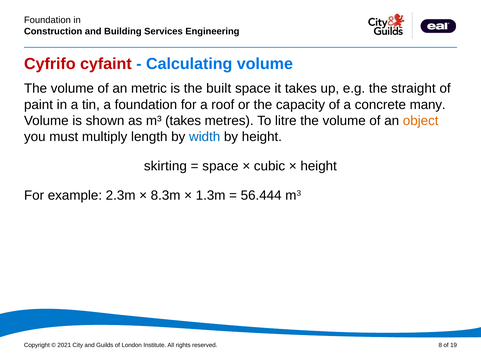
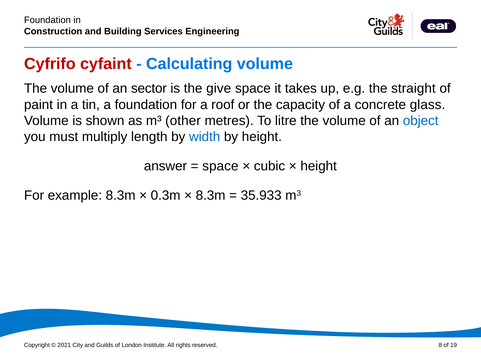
metric: metric -> sector (149, 88)
built: built -> give (219, 88)
many: many -> glass (428, 105)
m³ takes: takes -> other (183, 121)
object colour: orange -> blue (421, 121)
skirting: skirting -> answer (165, 166)
example 2.3m: 2.3m -> 8.3m (121, 195)
8.3m: 8.3m -> 0.3m (166, 195)
1.3m: 1.3m -> 8.3m (211, 195)
56.444: 56.444 -> 35.933 (261, 195)
